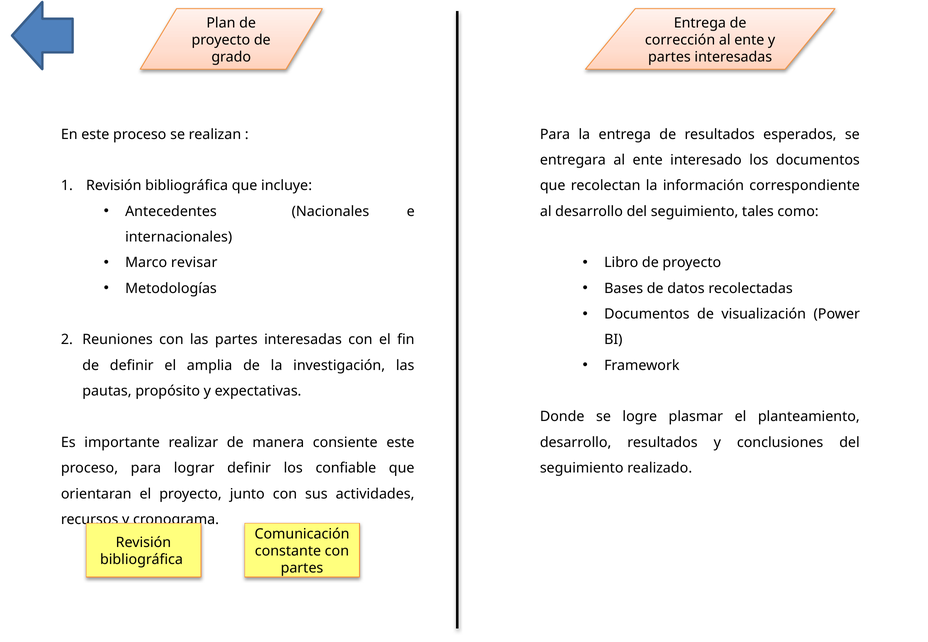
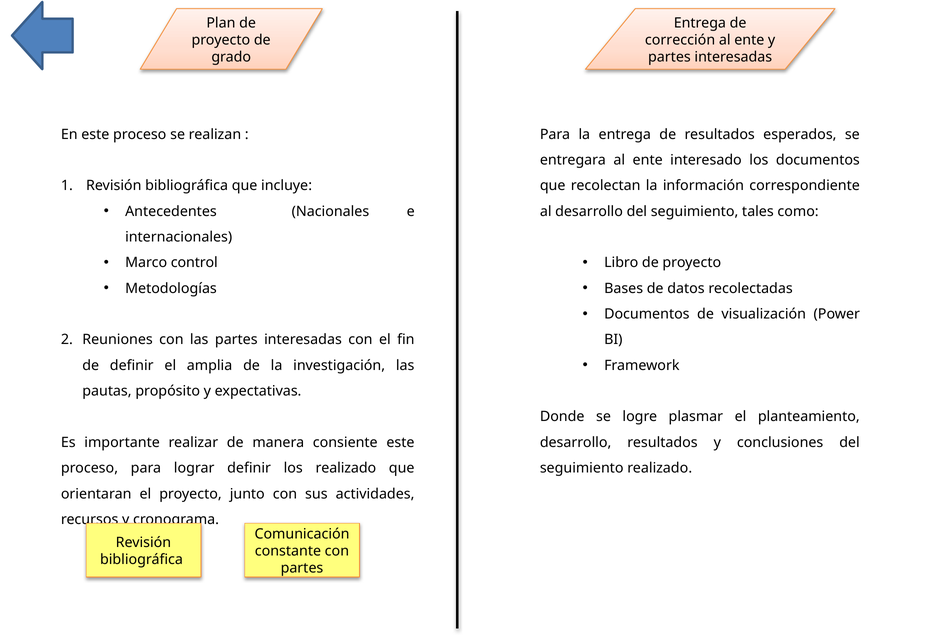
revisar: revisar -> control (194, 263)
los confiable: confiable -> realizado (346, 468)
